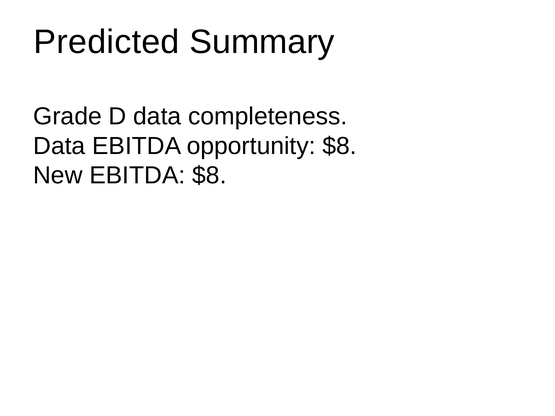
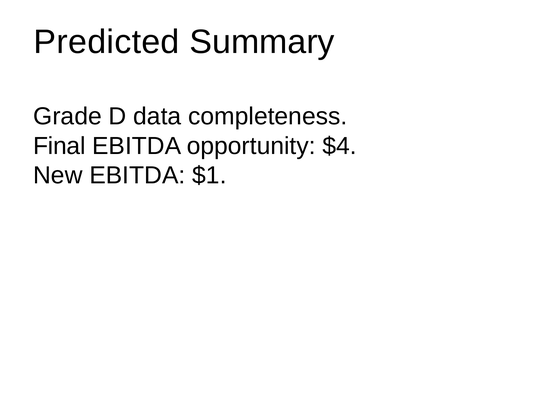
Data: Data -> Final (59, 146)
opportunity $8: $8 -> $4 (340, 146)
EBITDA $8: $8 -> $1 (209, 176)
